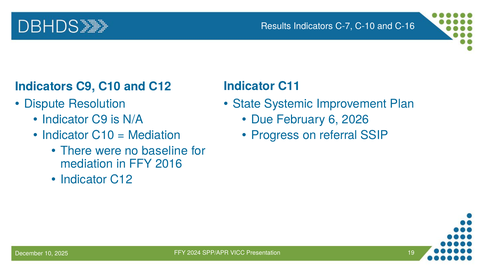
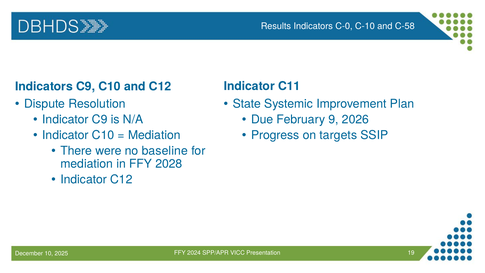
C-7: C-7 -> C-0 (344, 26)
C-16: C-16 -> C-58 (405, 26)
6: 6 -> 9 (334, 119)
referral: referral -> targets (338, 135)
2016: 2016 -> 2028 (169, 164)
